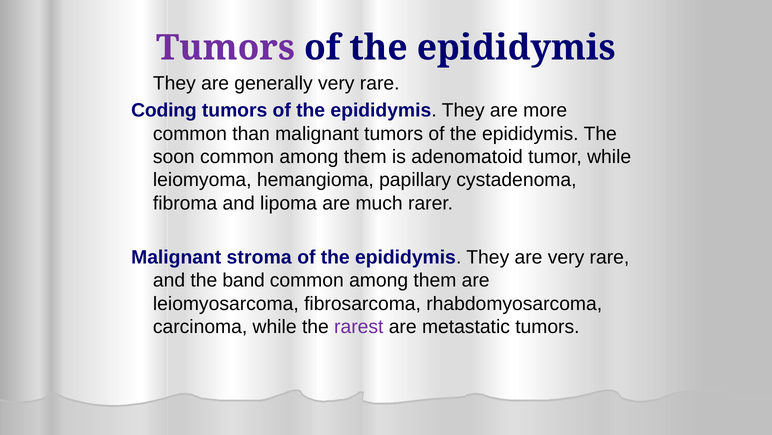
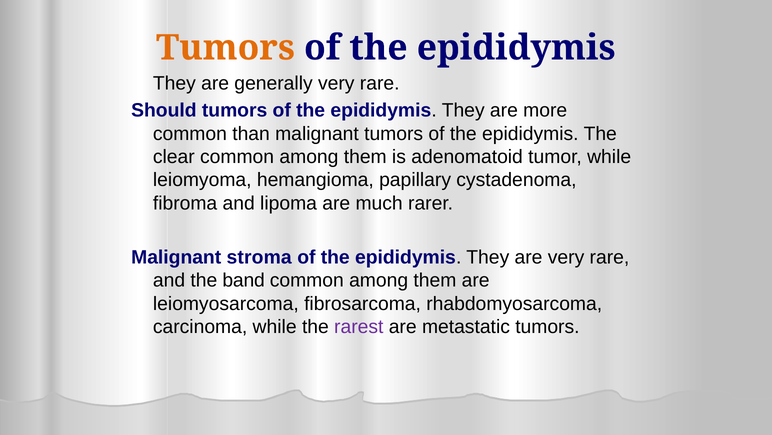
Tumors colour: purple -> orange (225, 48)
Coding: Coding -> Should (164, 110)
soon: soon -> clear (174, 157)
